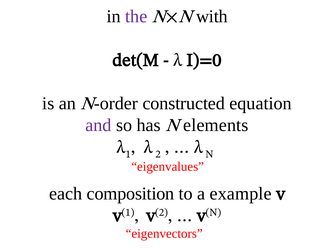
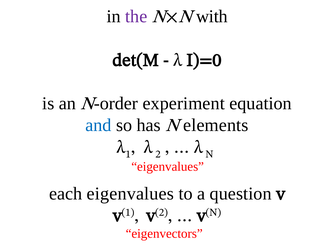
constructed: constructed -> experiment (184, 103)
and colour: purple -> blue (98, 125)
each composition: composition -> eigenvalues (130, 193)
example: example -> question (241, 193)
